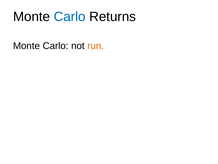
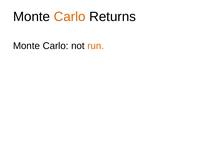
Carlo colour: blue -> orange (70, 17)
